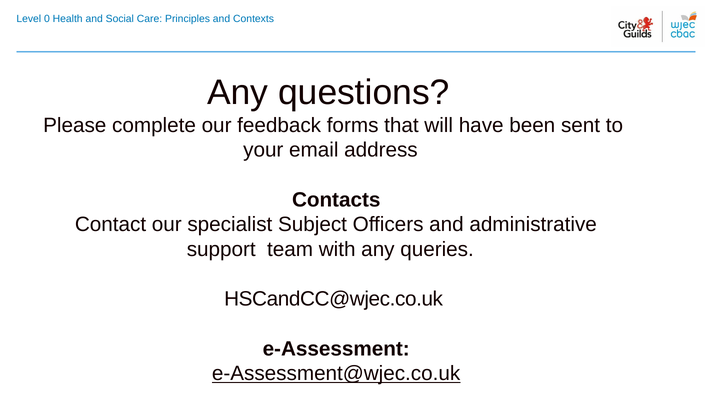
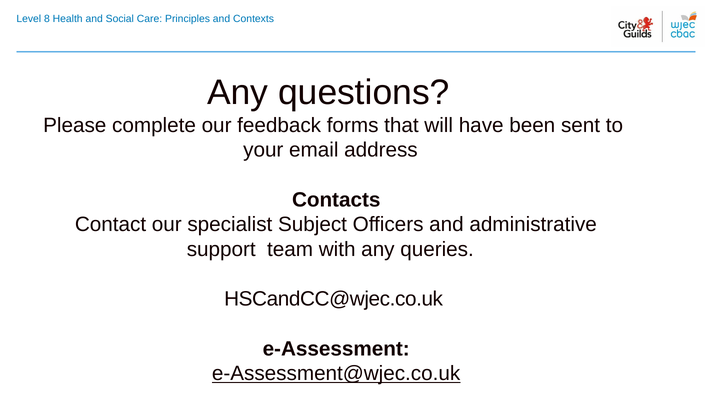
0: 0 -> 8 (47, 19)
